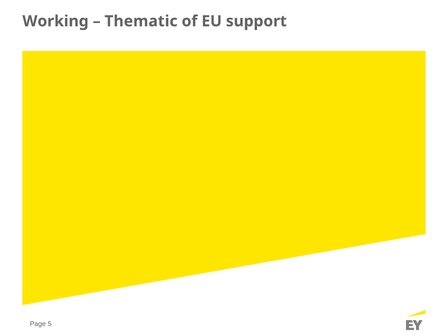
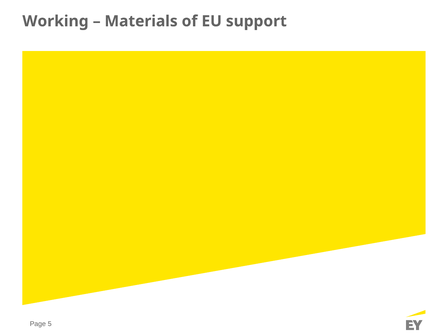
Thematic: Thematic -> Materials (141, 21)
